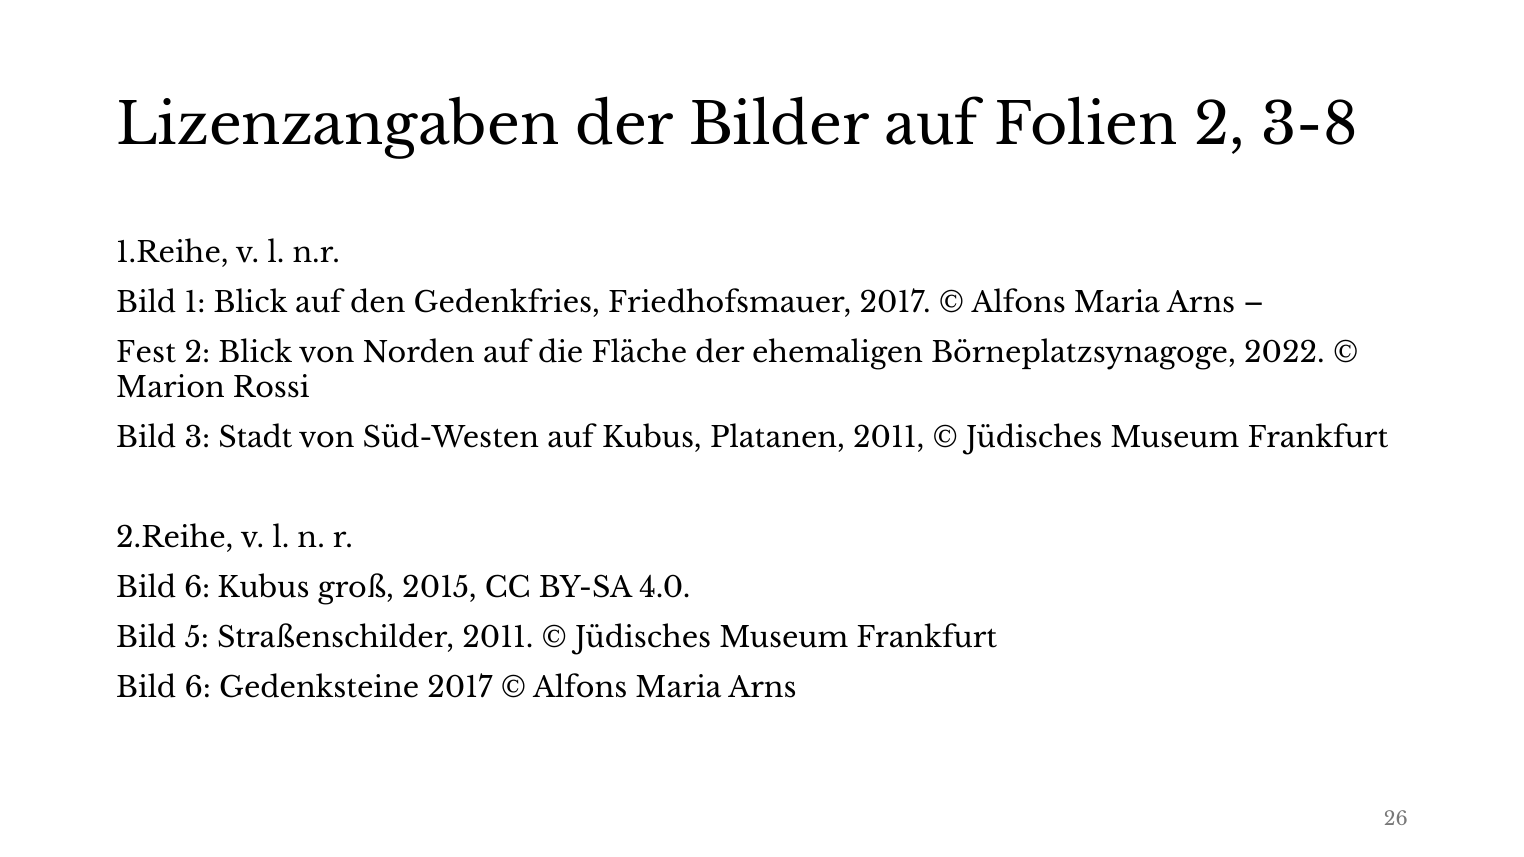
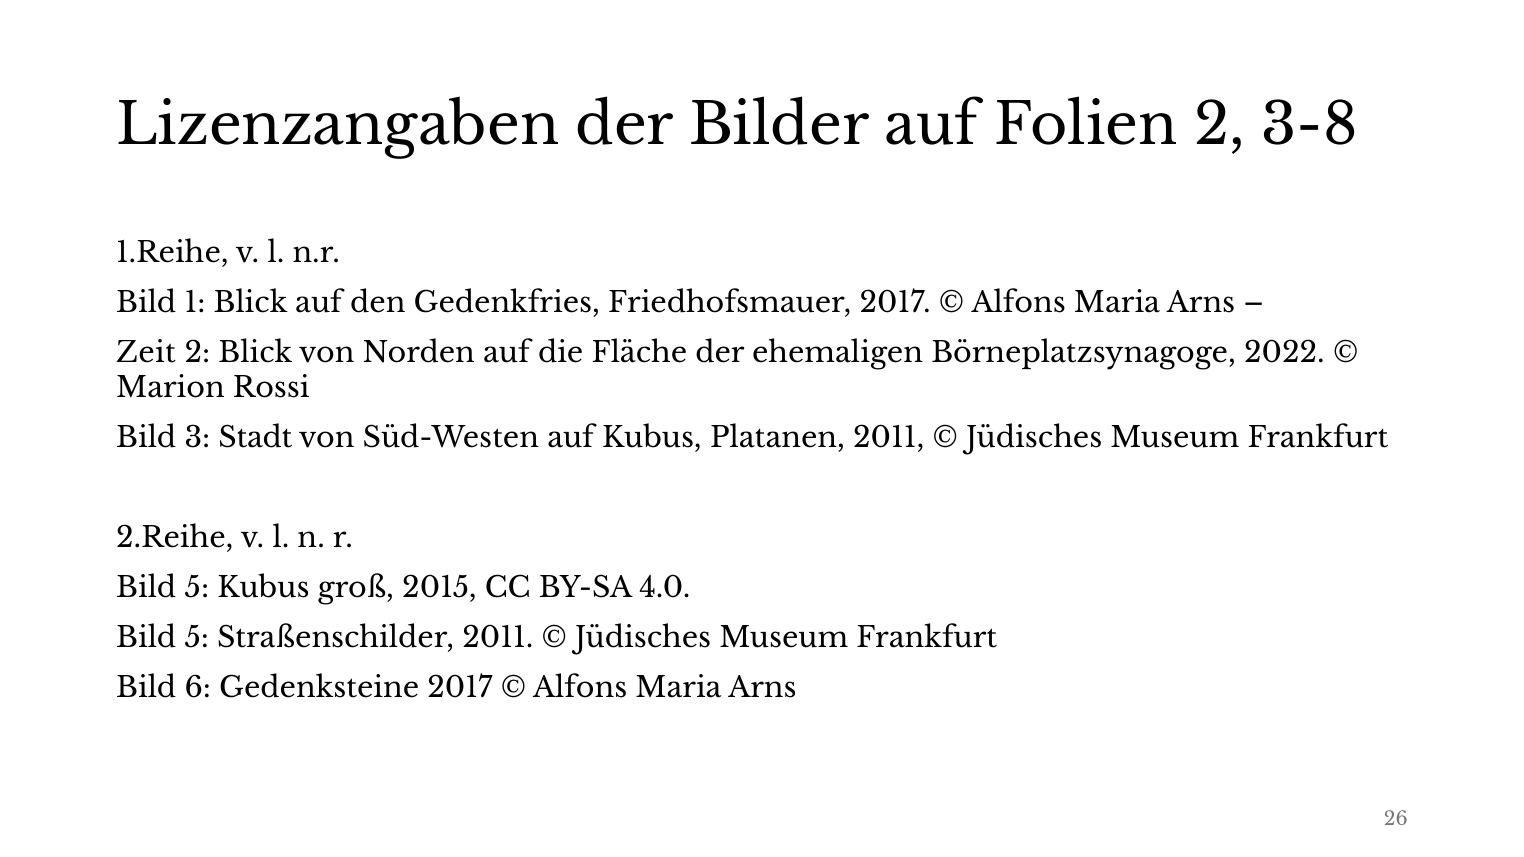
Fest: Fest -> Zeit (146, 353)
6: 6 -> 5 (197, 588)
